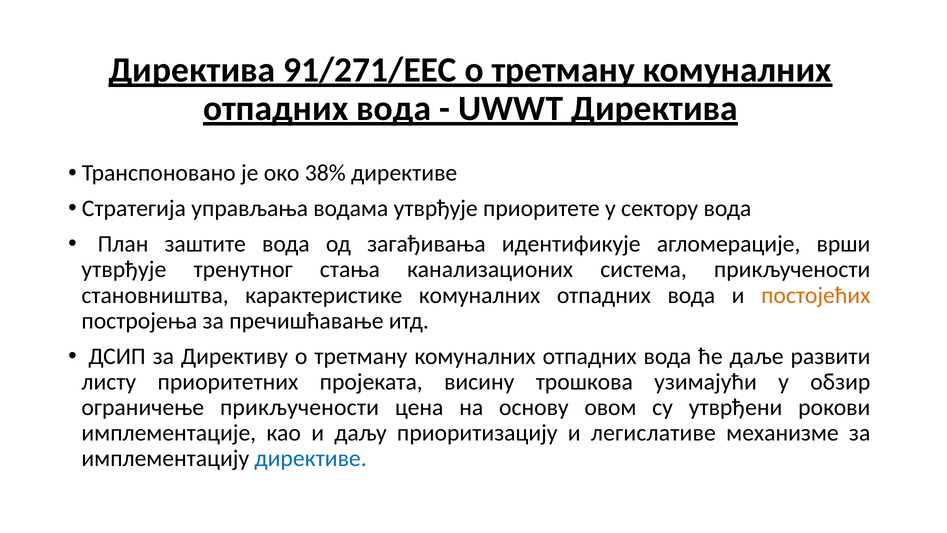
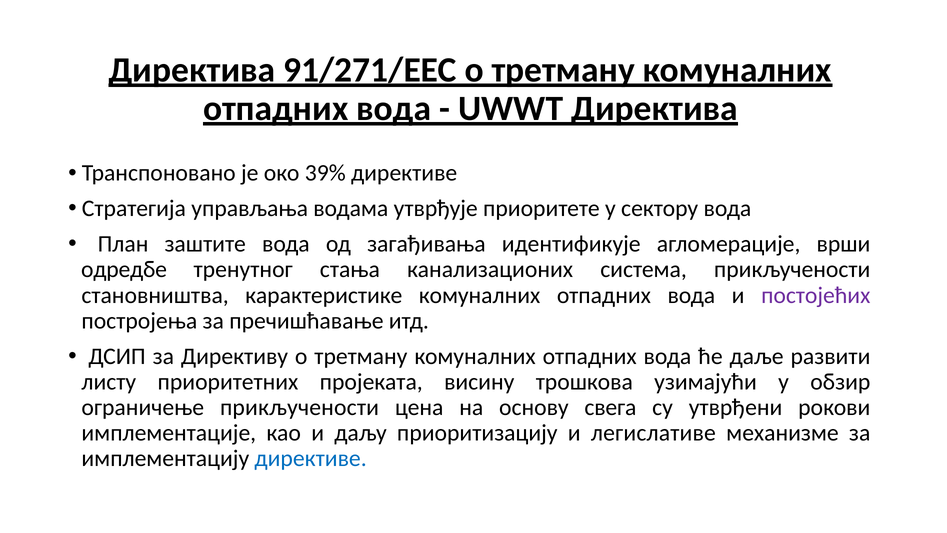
38%: 38% -> 39% (325, 173)
утврђује: утврђује -> одредбе (124, 269)
постојећих colour: orange -> purple (816, 295)
овом: овом -> свега (610, 407)
